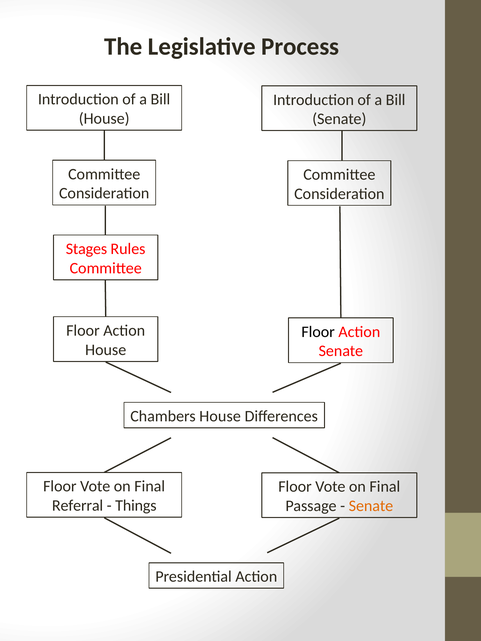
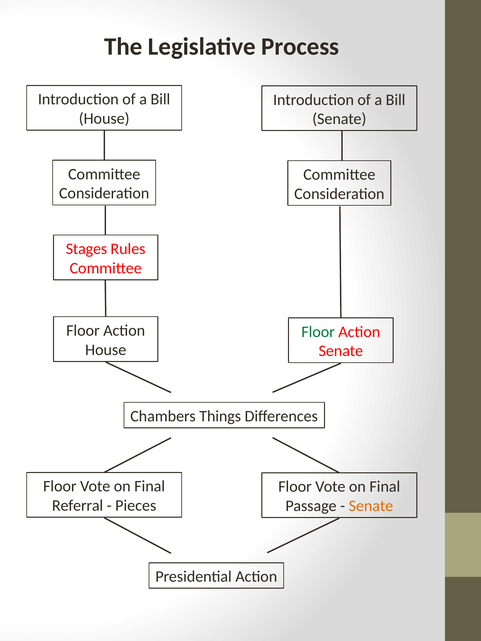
Floor colour: black -> green (318, 332)
Chambers House: House -> Things (220, 416)
Things: Things -> Pieces (136, 506)
